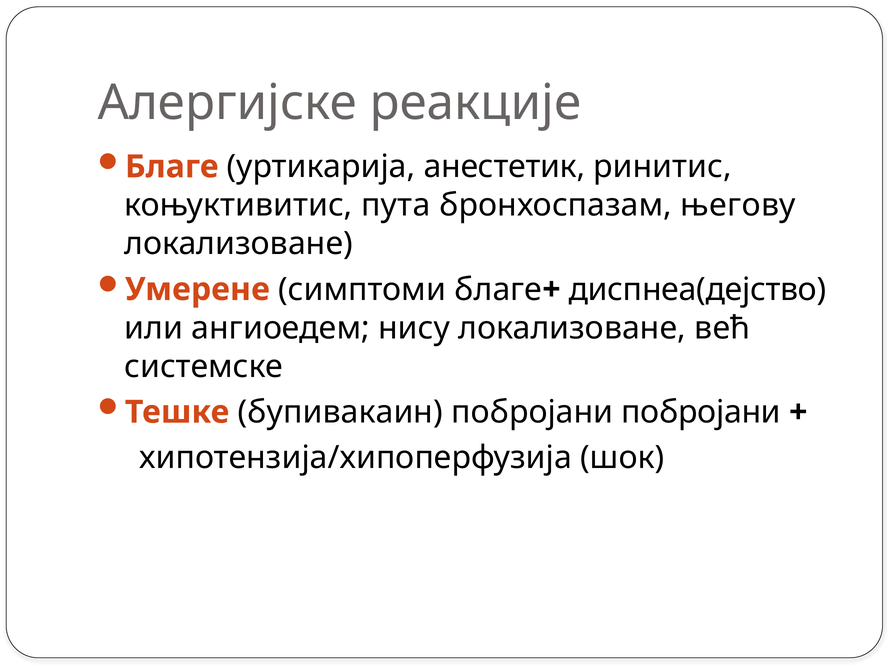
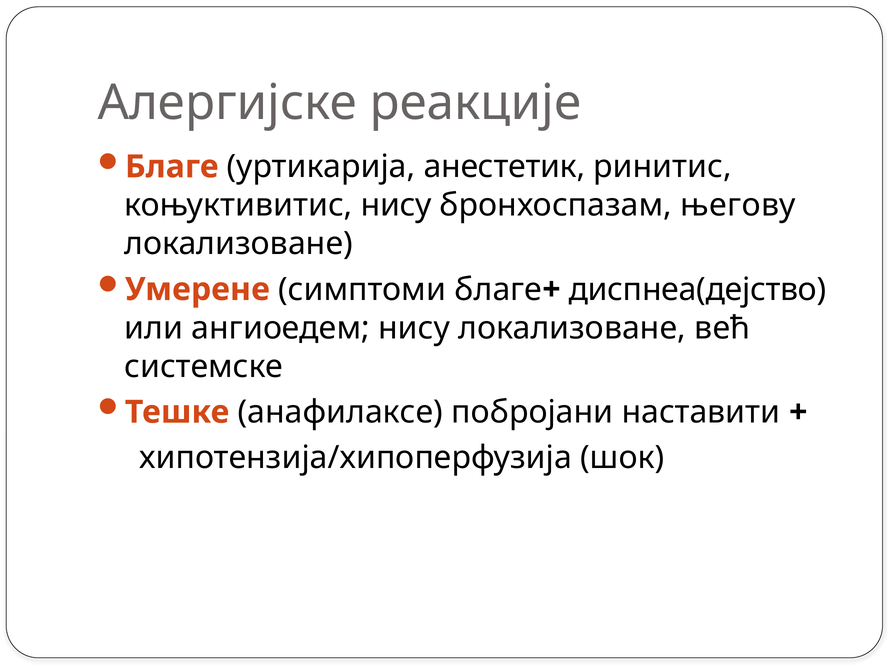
коњуктивитис пута: пута -> нису (396, 205)
бупивакаин: бупивакаин -> анафилаксе (340, 412)
побројани побројани: побројани -> наставити (701, 412)
